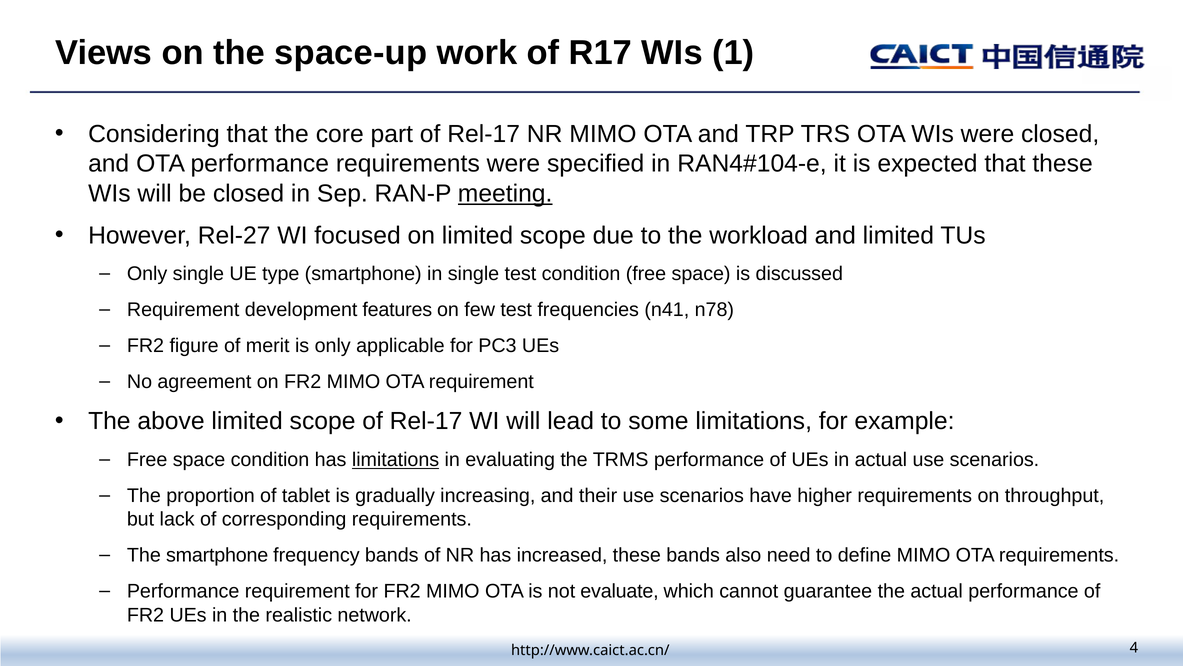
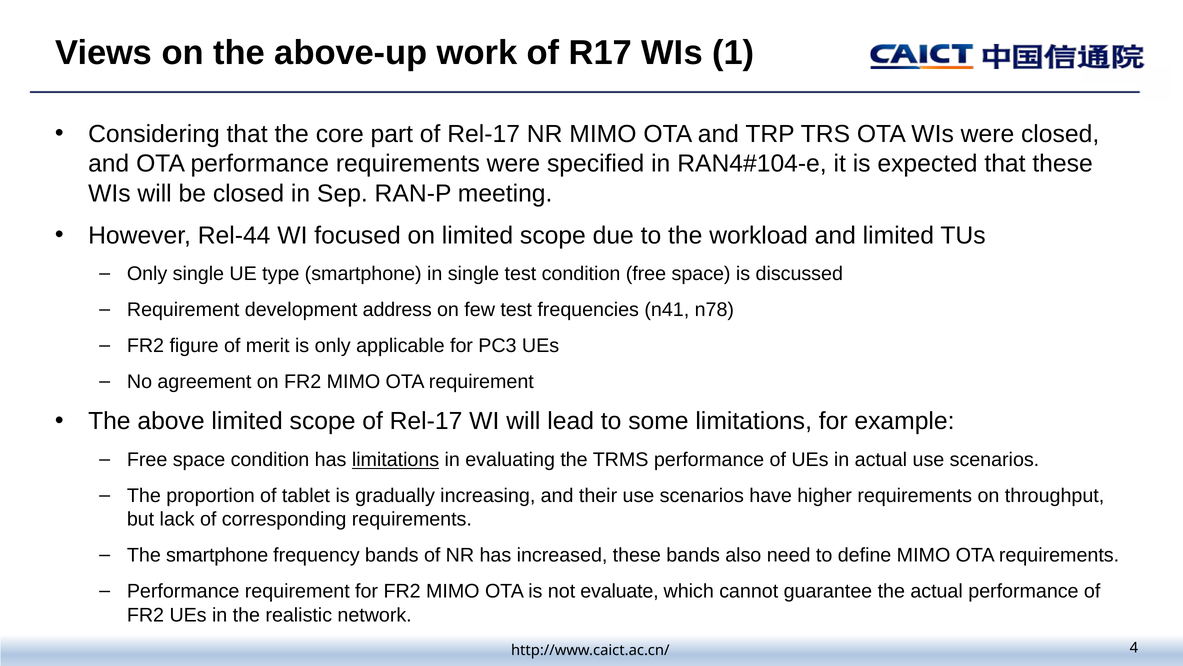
space-up: space-up -> above-up (351, 53)
meeting underline: present -> none (505, 193)
Rel-27: Rel-27 -> Rel-44 (234, 235)
features: features -> address (397, 310)
